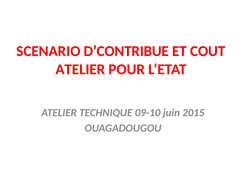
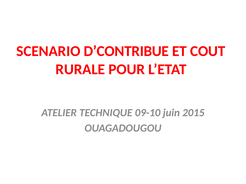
ATELIER: ATELIER -> RURALE (80, 69)
